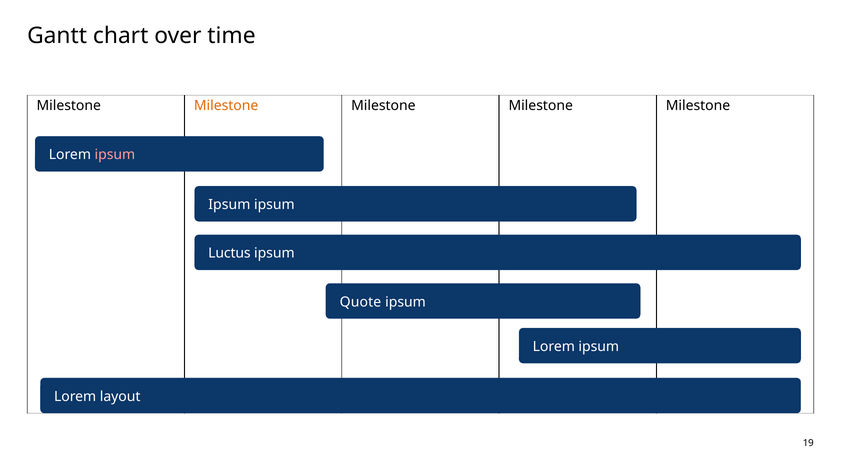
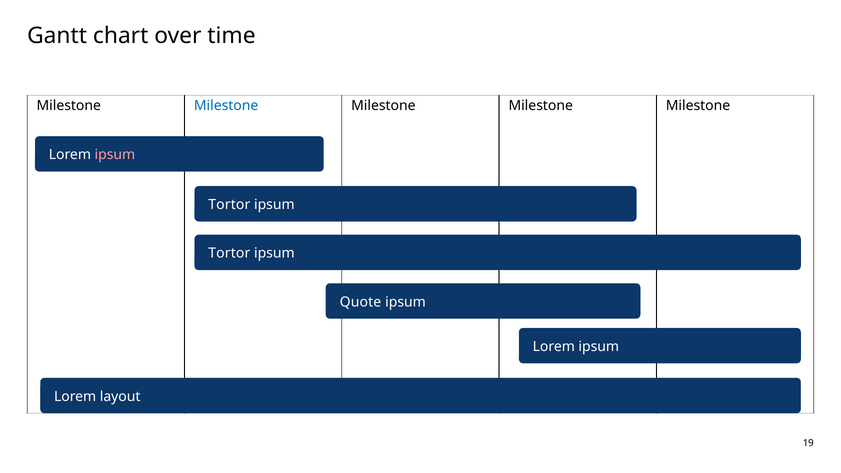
Milestone colour: orange -> blue (226, 105)
Ipsum: Ipsum -> Tortor (229, 205)
Luctus: Luctus -> Tortor (229, 253)
